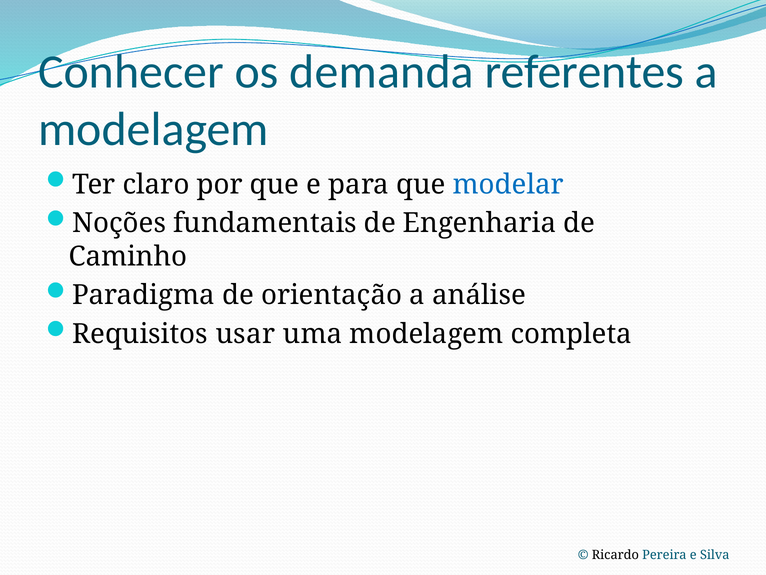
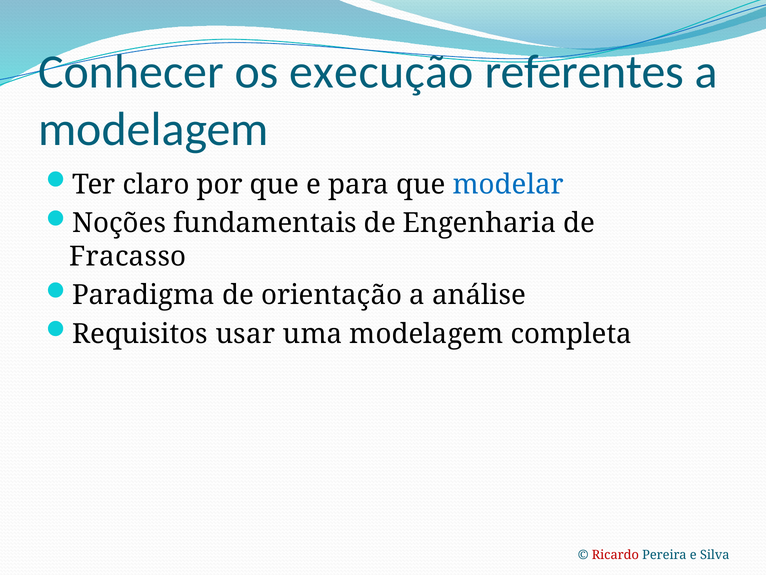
demanda: demanda -> execução (381, 72)
Caminho: Caminho -> Fracasso (128, 256)
Ricardo colour: black -> red (615, 554)
